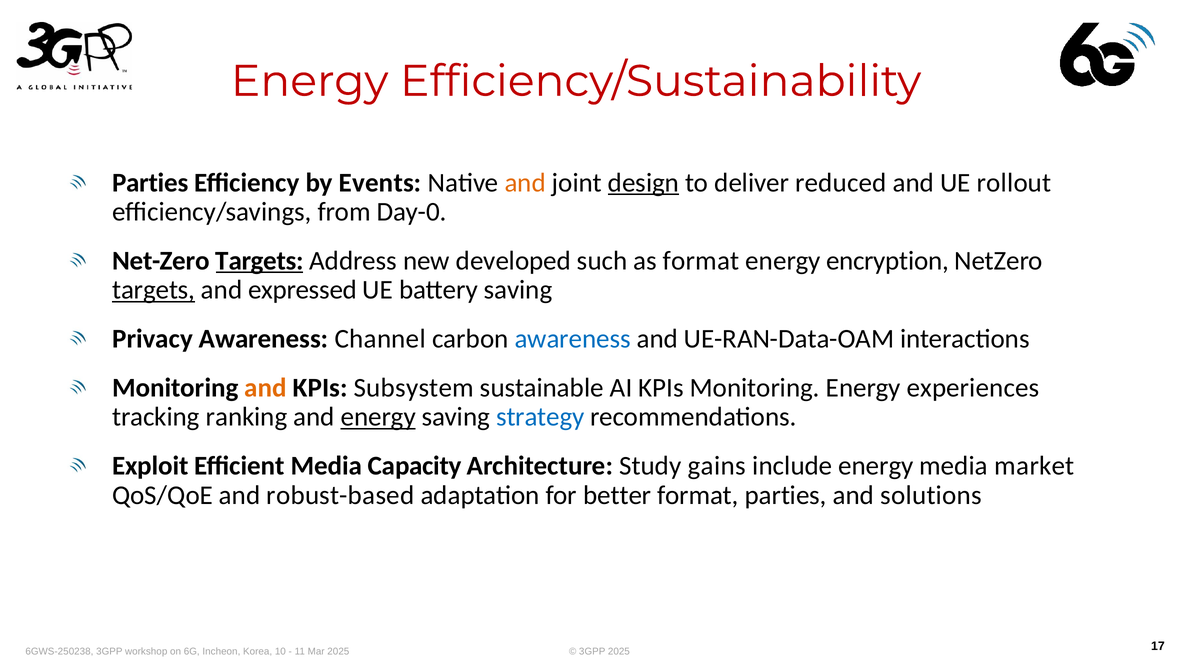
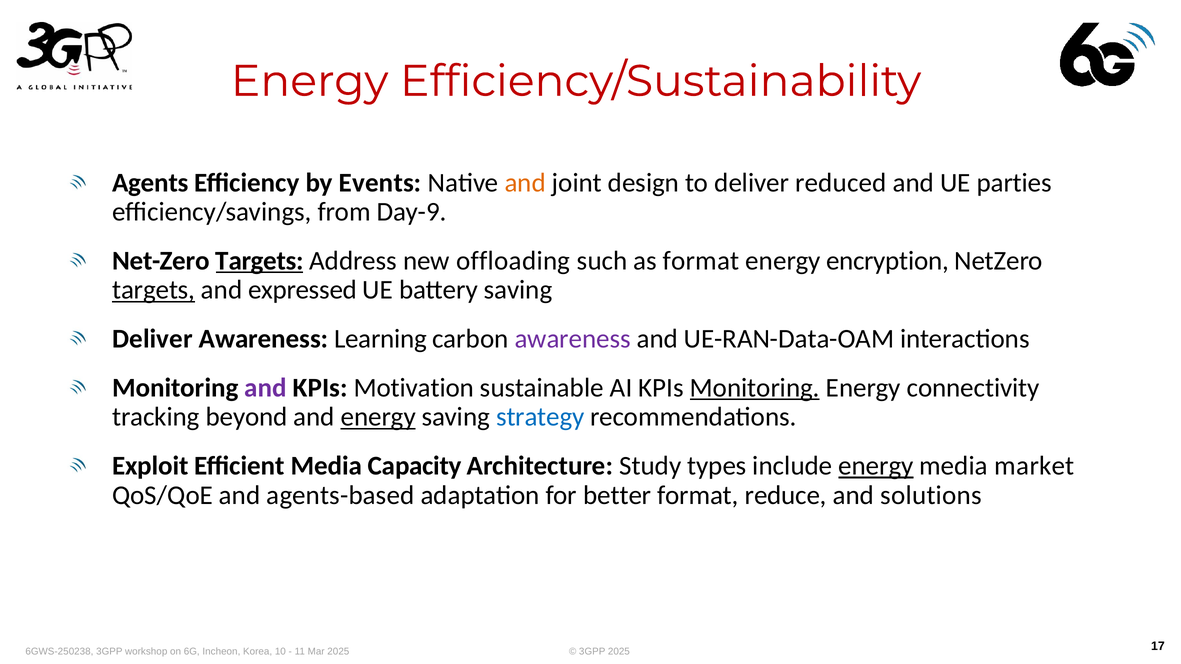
Parties: Parties -> Agents (150, 183)
design underline: present -> none (643, 183)
rollout: rollout -> parties (1014, 183)
Day-0: Day-0 -> Day-9 (412, 212)
developed: developed -> offloading (513, 261)
Privacy: Privacy -> Deliver (152, 339)
Channel: Channel -> Learning (381, 339)
awareness colour: blue -> purple (573, 339)
and colour: orange -> purple (266, 388)
Subsystem: Subsystem -> Motivation (414, 388)
Monitoring underline: none -> present (755, 388)
experiences: experiences -> connectivity (973, 388)
ranking: ranking -> beyond (247, 417)
gains: gains -> types (717, 466)
energy underline: none -> present (876, 466)
robust-based: robust-based -> agents-based (340, 495)
format parties: parties -> reduce (786, 495)
